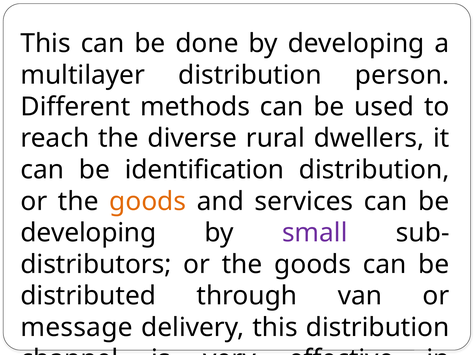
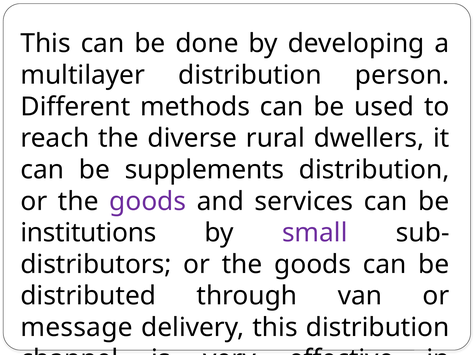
identification: identification -> supplements (204, 170)
goods colour: orange -> purple (148, 202)
developing: developing -> institutions (88, 233)
